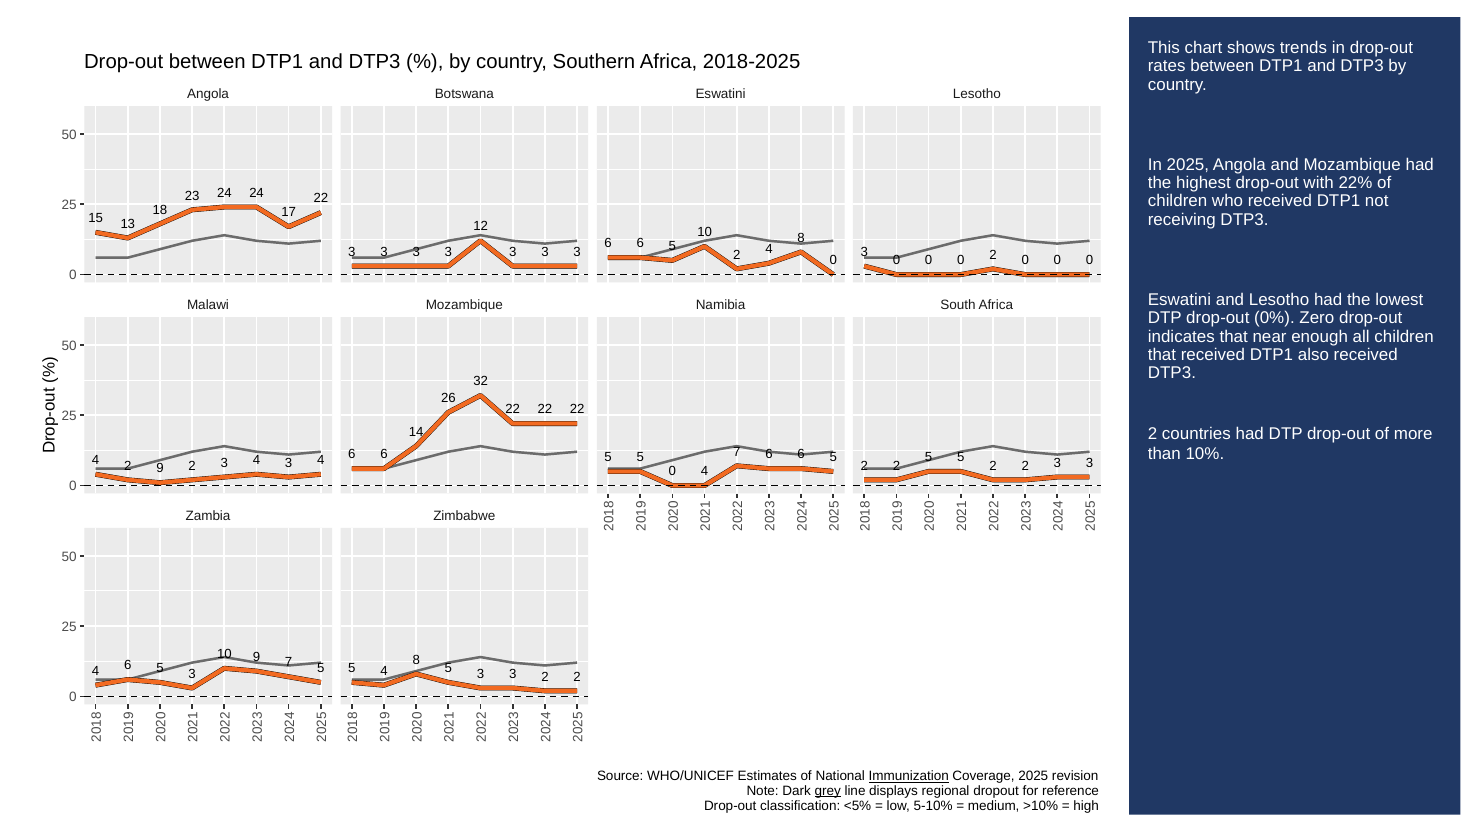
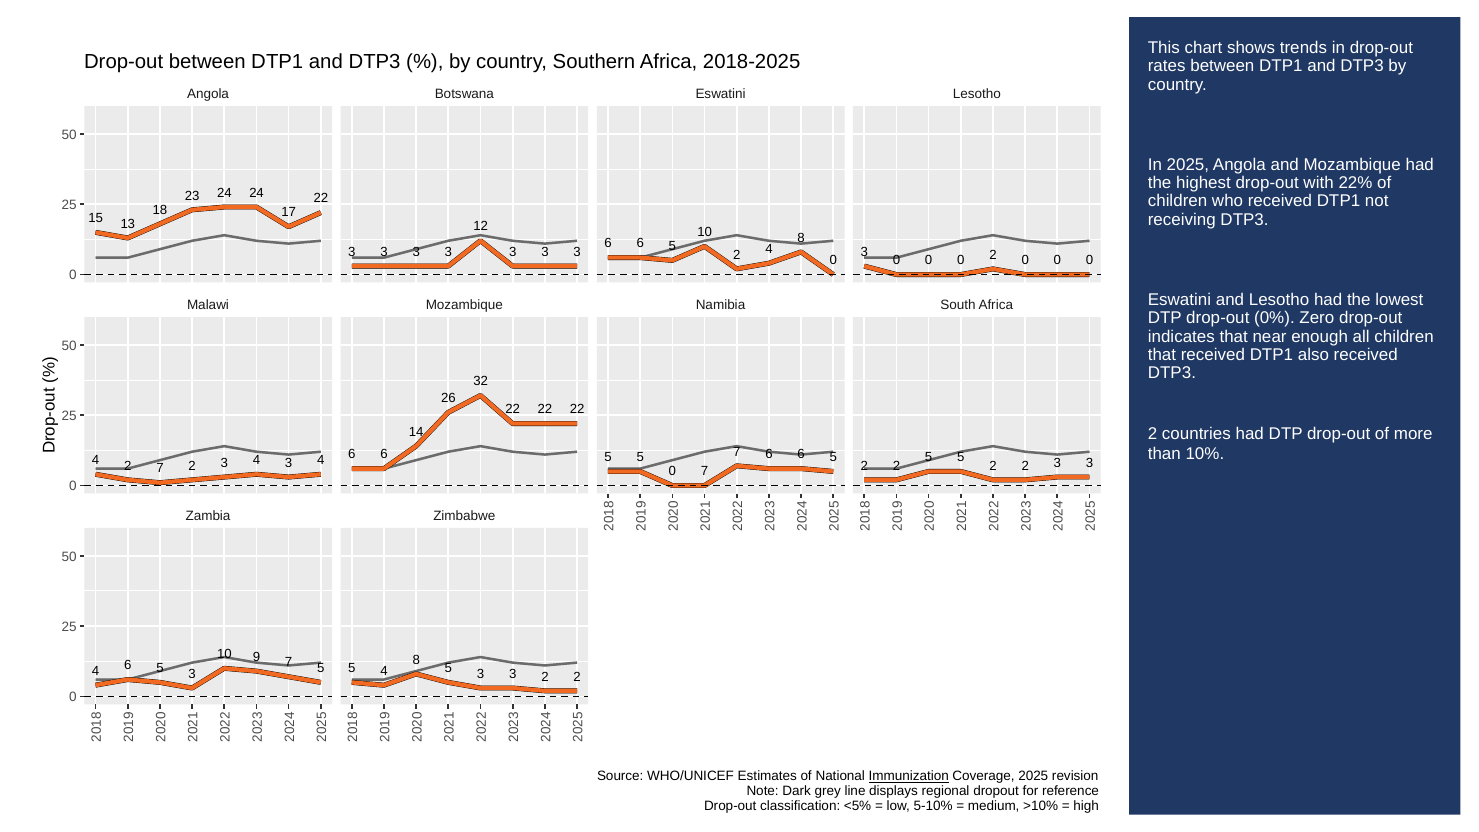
2 9: 9 -> 7 (160, 468)
0 4: 4 -> 7 (705, 471)
grey underline: present -> none (828, 791)
